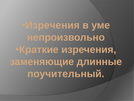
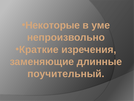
Изречения: Изречения -> Некоторые (53, 25)
